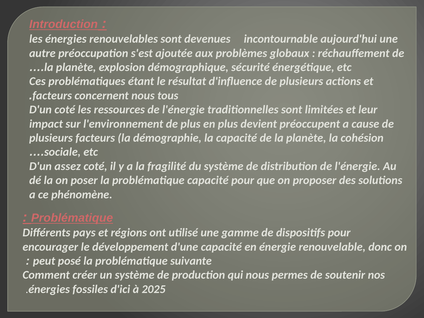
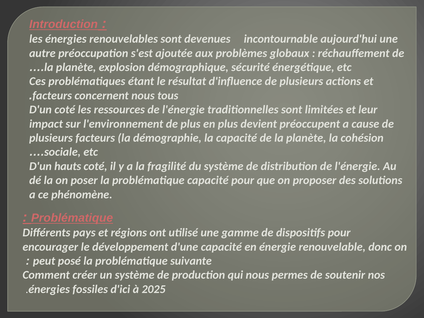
assez: assez -> hauts (68, 166)
